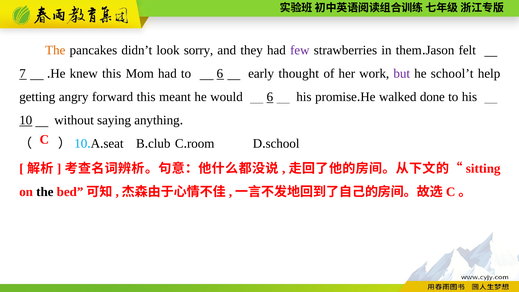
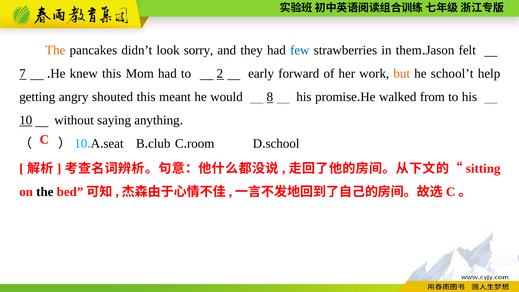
few colour: purple -> blue (300, 50)
to 6: 6 -> 2 (220, 74)
thought: thought -> forward (299, 74)
but colour: purple -> orange (402, 74)
forward: forward -> shouted (113, 97)
would 6: 6 -> 8 (270, 97)
done: done -> from (432, 97)
